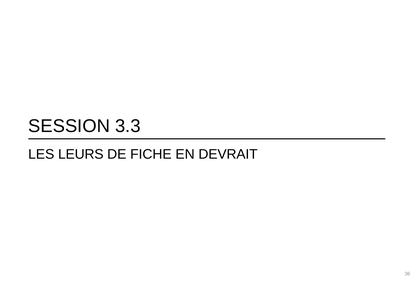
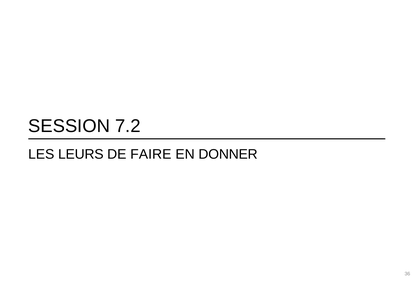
3.3: 3.3 -> 7.2 (128, 126)
FICHE: FICHE -> FAIRE (151, 154)
DEVRAIT: DEVRAIT -> DONNER (228, 154)
